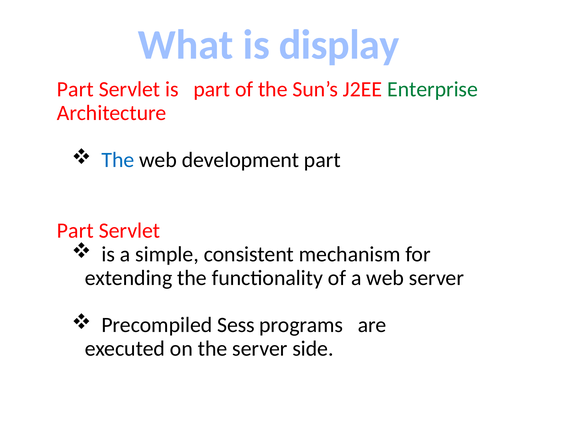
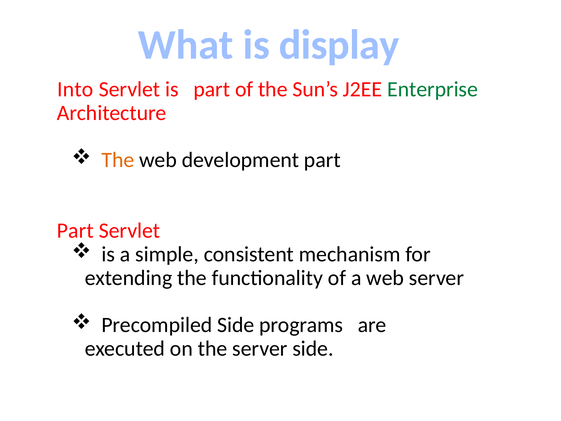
Part: Part -> Into (75, 89)
The colour: blue -> orange (118, 160)
Precompiled Sess: Sess -> Side (236, 325)
